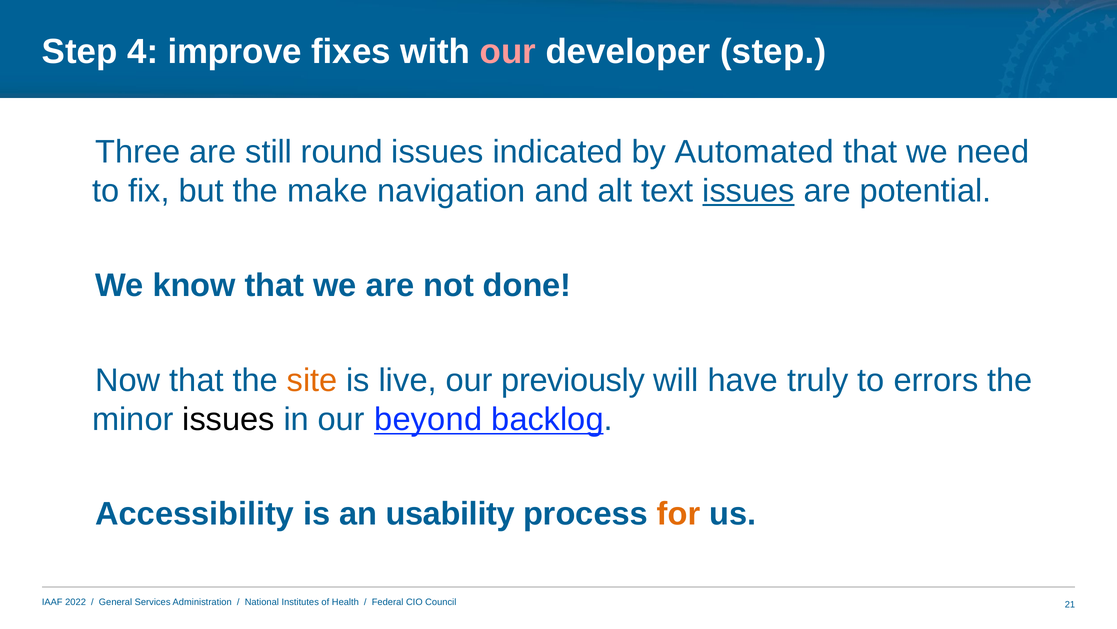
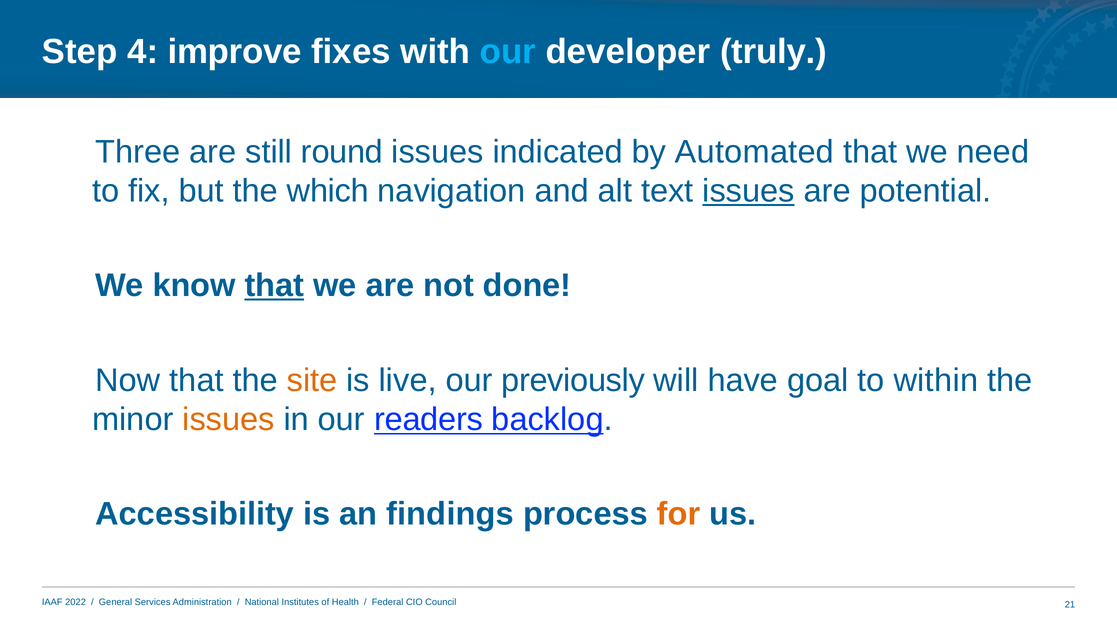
our colour: pink -> light blue (508, 52)
developer step: step -> truly (773, 52)
make: make -> which (328, 191)
that underline: none -> present (274, 285)
truly: truly -> goal (818, 380)
errors: errors -> within (936, 380)
issues colour: black -> orange (229, 419)
beyond: beyond -> readers (429, 419)
usability: usability -> findings (450, 513)
